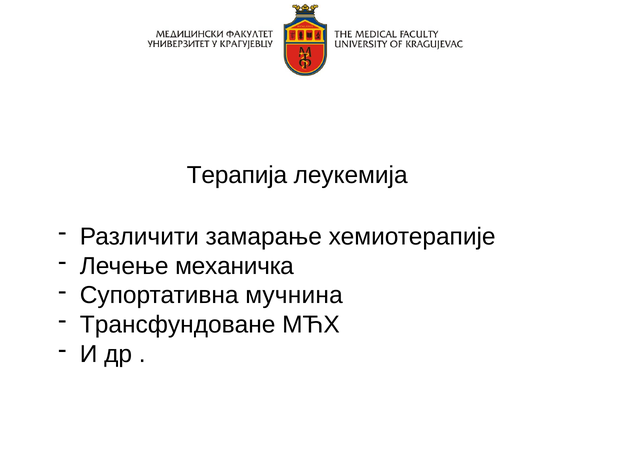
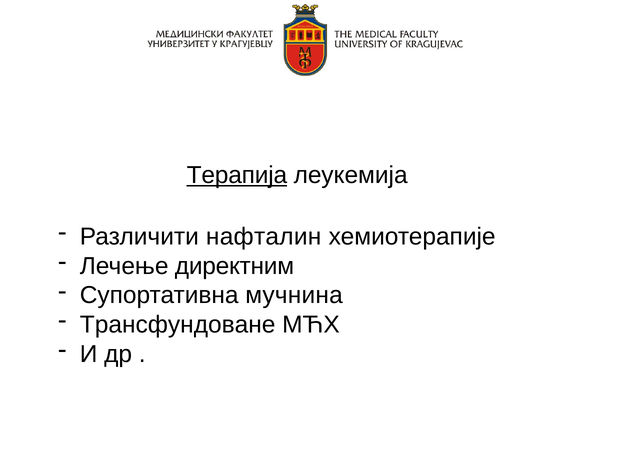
Терапија underline: none -> present (237, 175)
замарање: замарање -> нафталин (264, 237)
механичка: механичка -> директним (234, 266)
